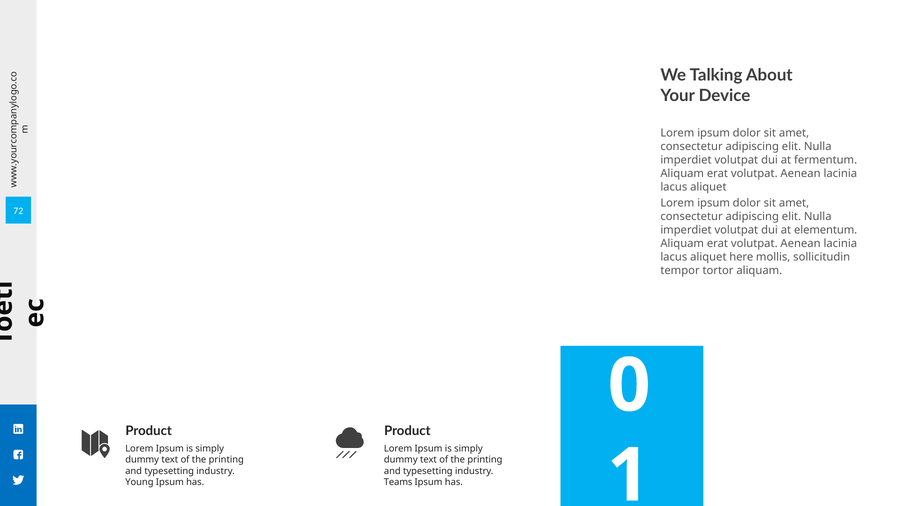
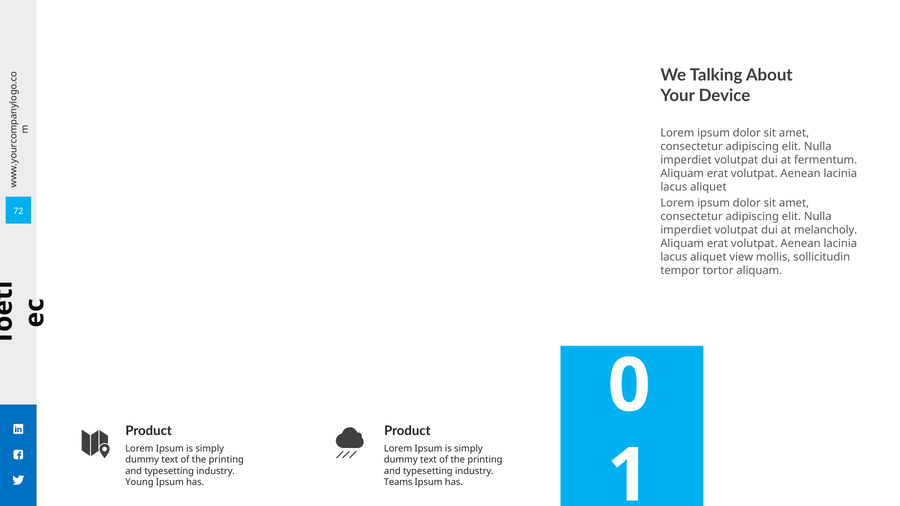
elementum: elementum -> melancholy (826, 230)
aliquet here: here -> view (741, 257)
